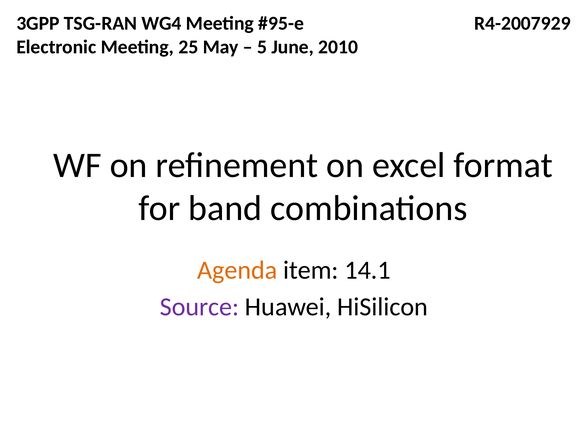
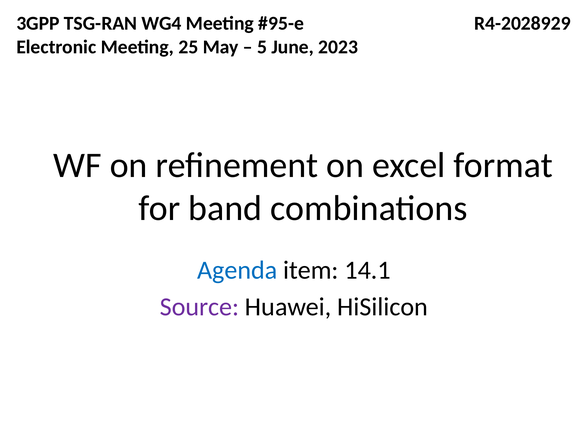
R4-2007929: R4-2007929 -> R4-2028929 (522, 24)
2010: 2010 -> 2023 (338, 47)
Agenda colour: orange -> blue (237, 270)
